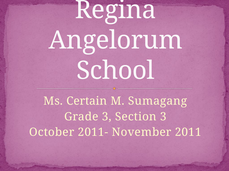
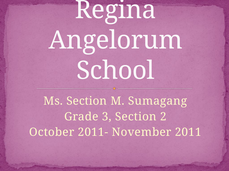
Ms Certain: Certain -> Section (87, 101)
Section 3: 3 -> 2 (163, 117)
